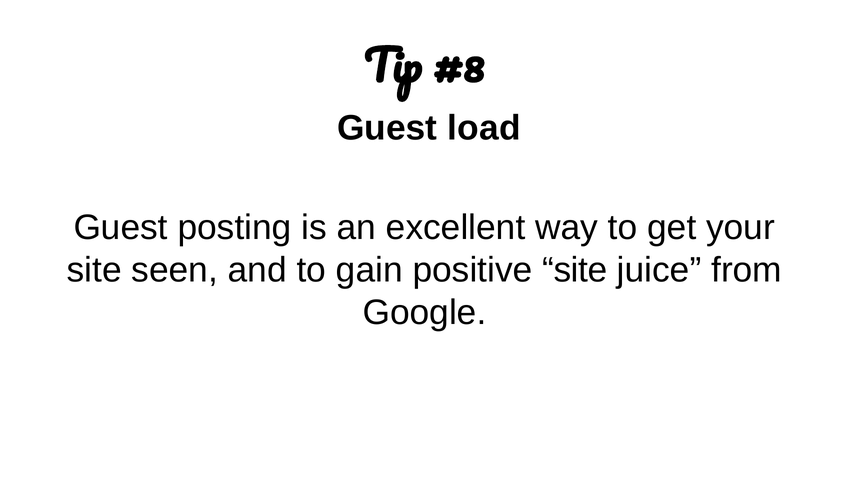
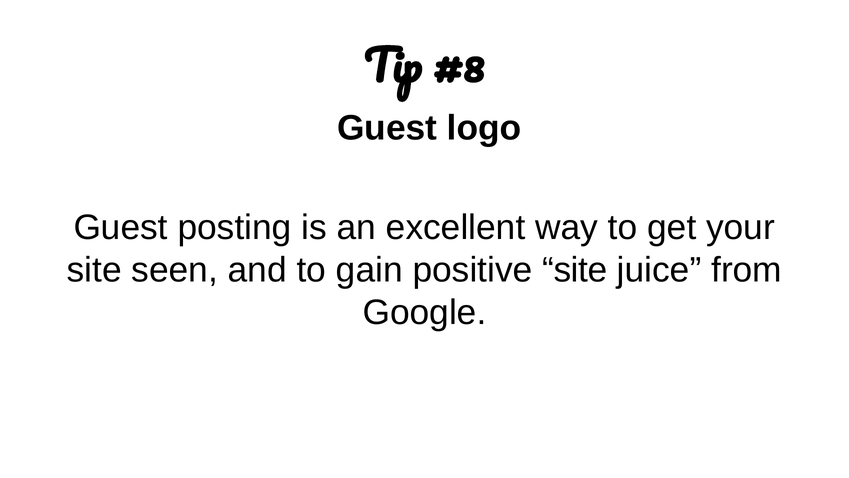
load: load -> logo (484, 128)
